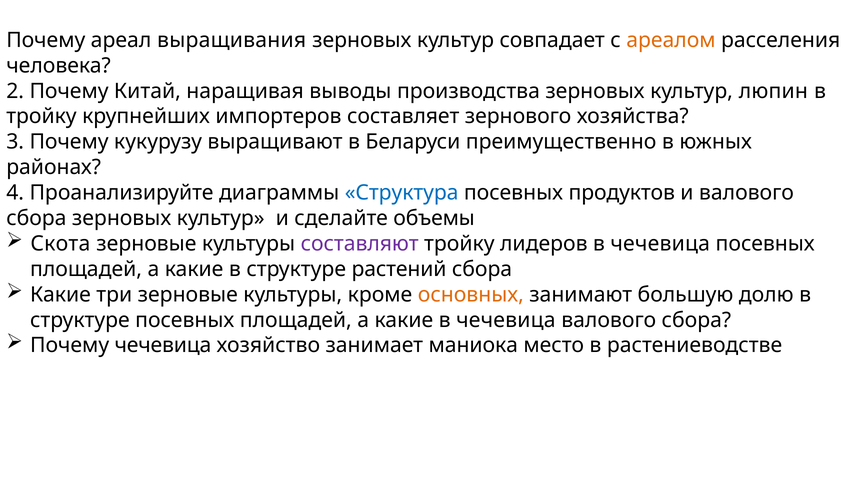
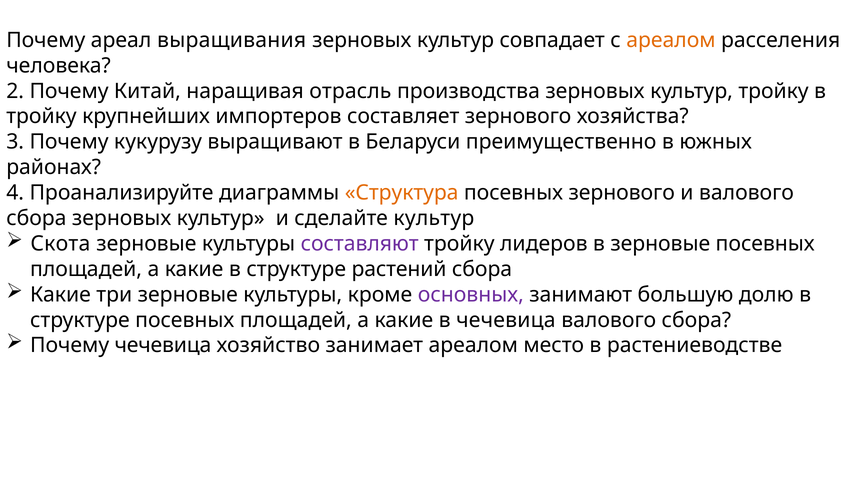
выводы: выводы -> отрасль (350, 91)
культур люпин: люпин -> тройку (774, 91)
Структура colour: blue -> orange (402, 193)
посевных продуктов: продуктов -> зернового (622, 193)
сделайте объемы: объемы -> культур (434, 218)
лидеров в чечевица: чечевица -> зерновые (660, 243)
основных colour: orange -> purple (471, 294)
занимает маниока: маниока -> ареалом (473, 345)
